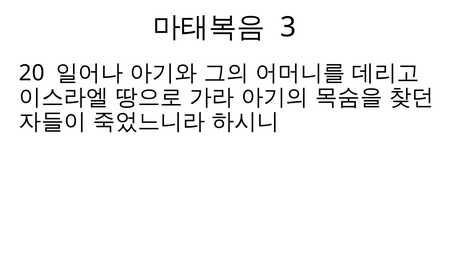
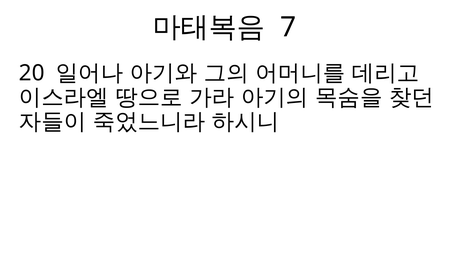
3: 3 -> 7 (288, 27)
